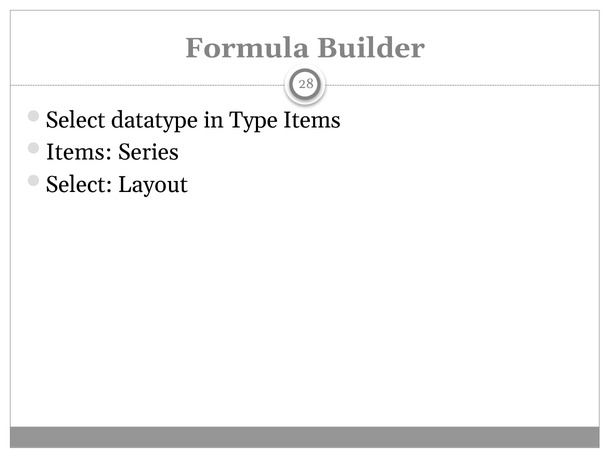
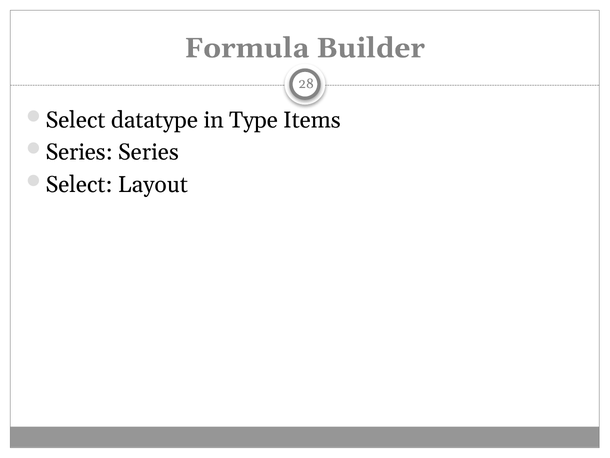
Items: Items -> Series (79, 152)
